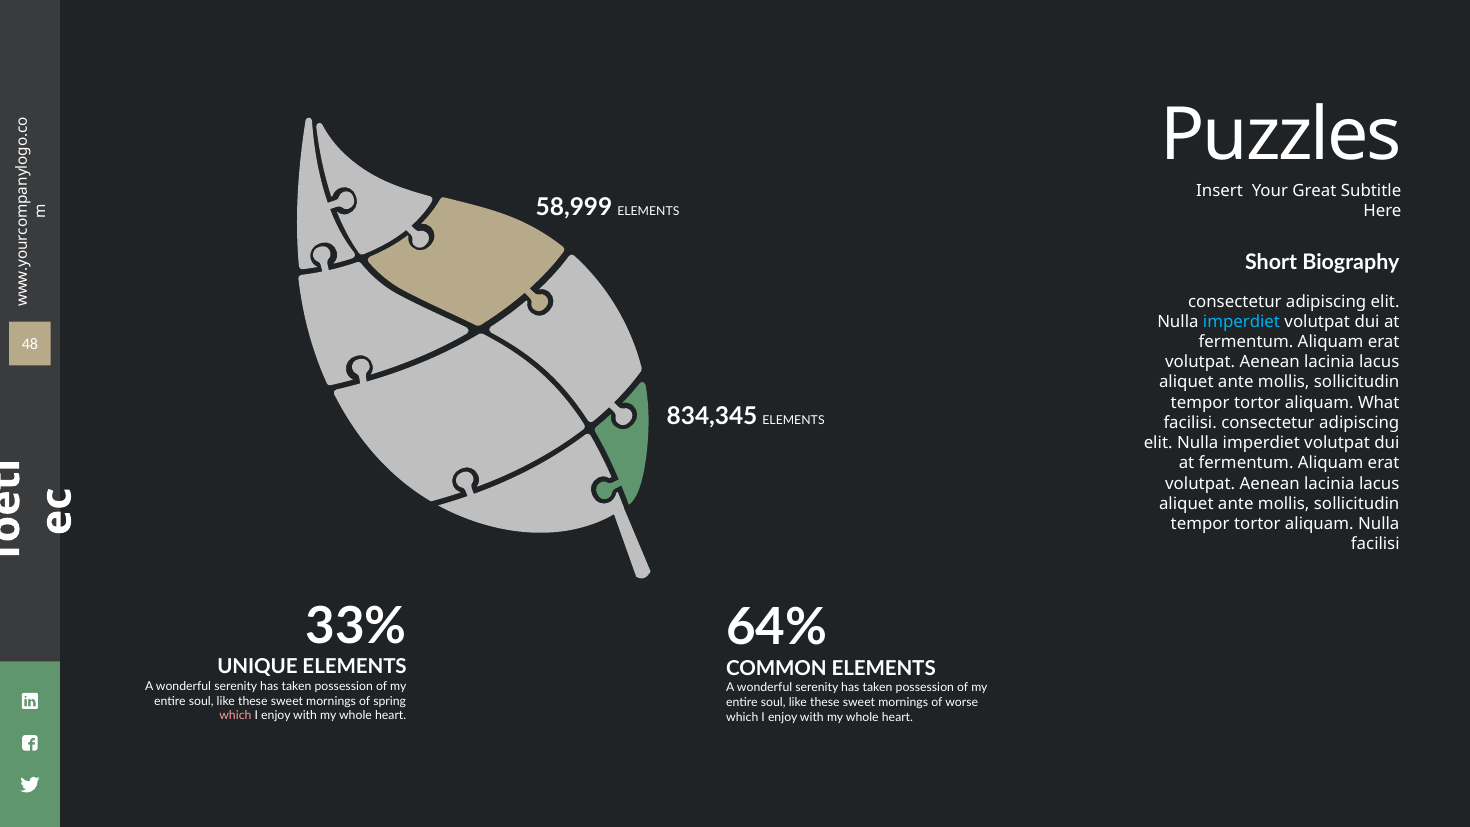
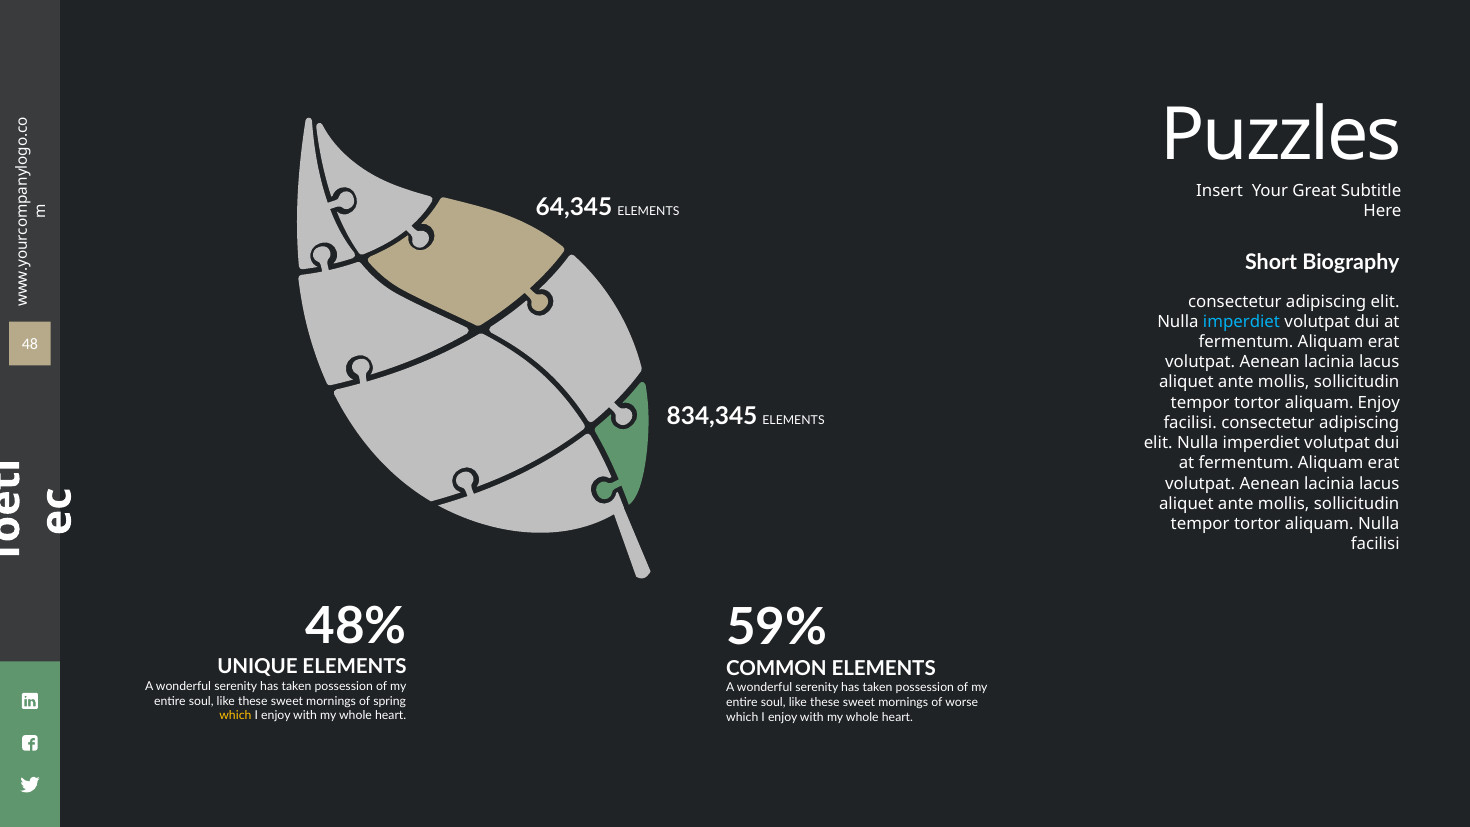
58,999: 58,999 -> 64,345 (574, 207)
aliquam What: What -> Enjoy (1379, 403)
33%: 33% -> 48% (356, 626)
64%: 64% -> 59% (777, 628)
which colour: pink -> yellow (235, 716)
